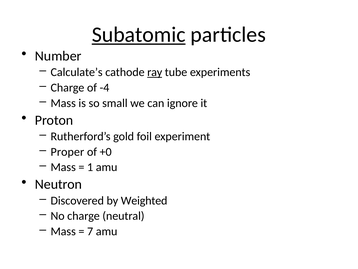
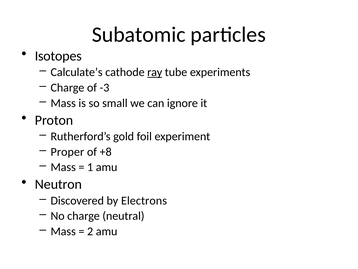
Subatomic underline: present -> none (139, 35)
Number: Number -> Isotopes (58, 56)
-4: -4 -> -3 (104, 87)
+0: +0 -> +8 (106, 152)
Weighted: Weighted -> Electrons (144, 200)
7: 7 -> 2 (90, 231)
